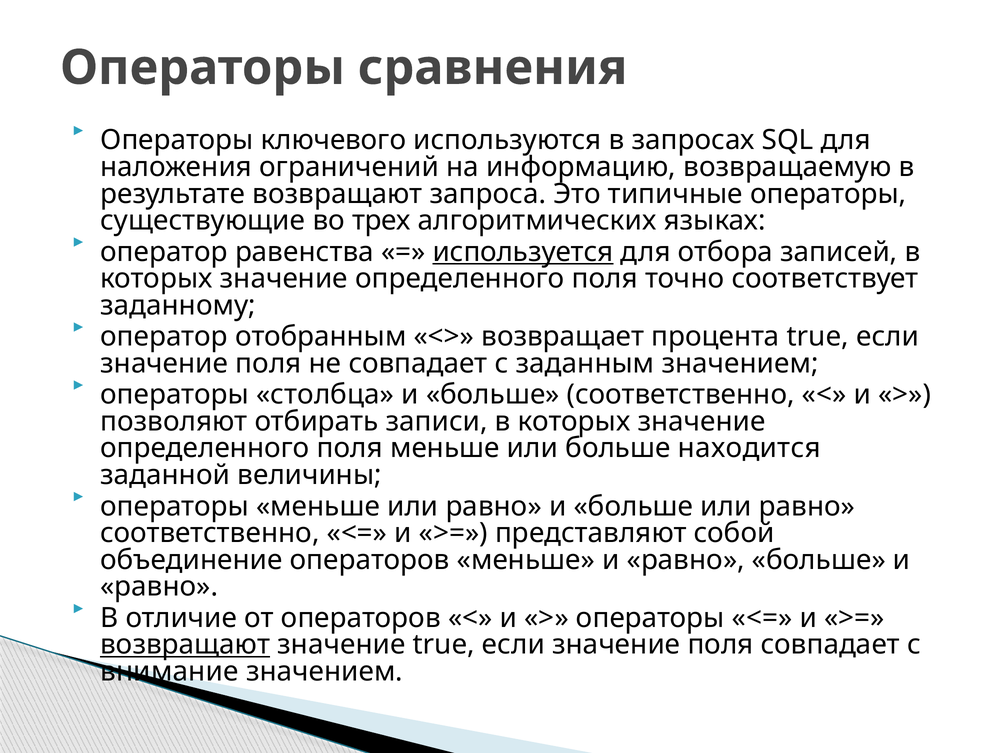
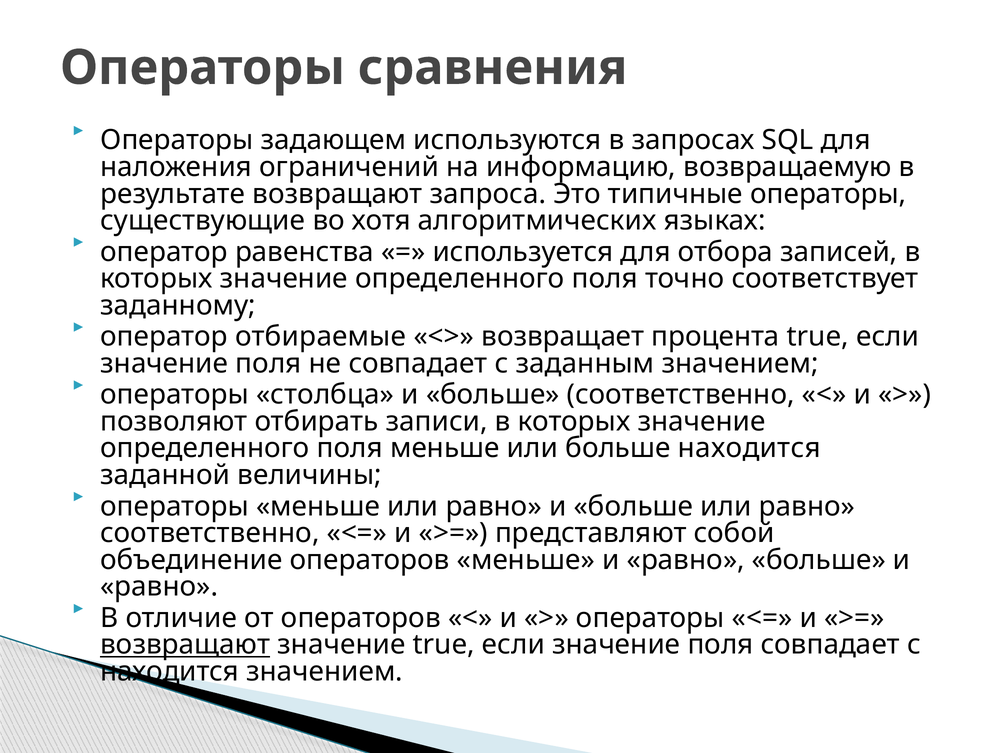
ключевого: ключевого -> задающем (333, 140)
трех: трех -> хотя (381, 221)
используется underline: present -> none (523, 252)
отобранным: отобранным -> отбираемые (321, 337)
внимание: внимание -> находится (170, 672)
